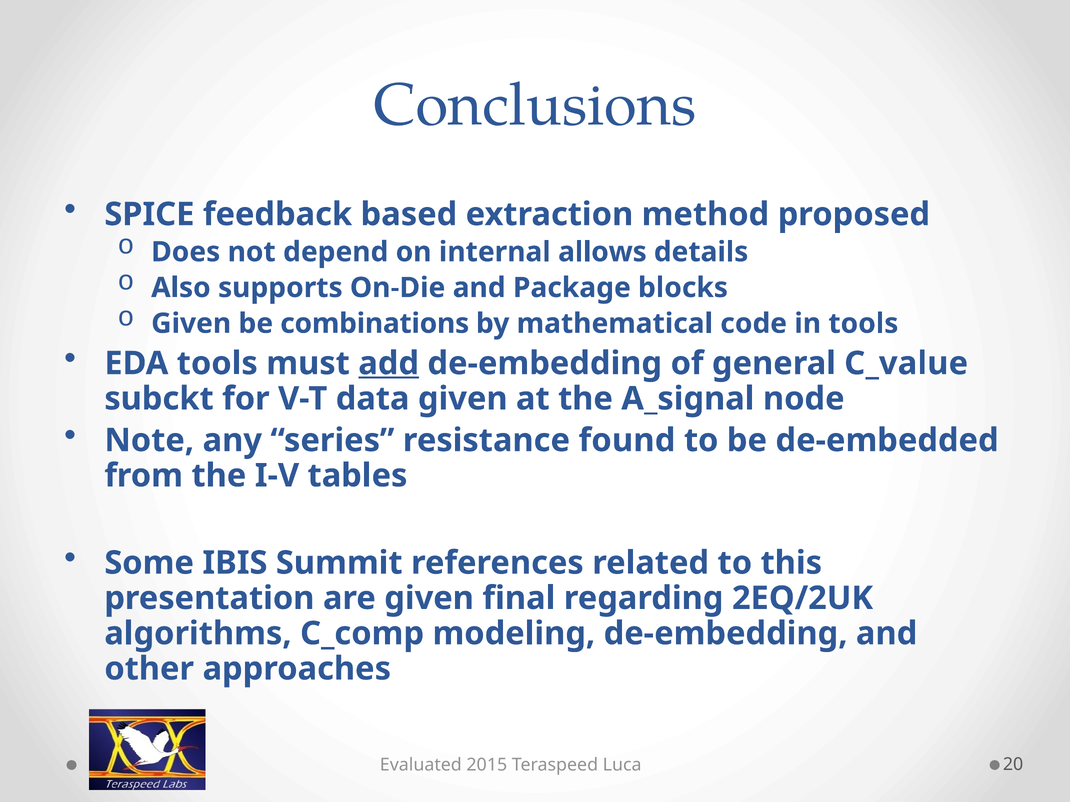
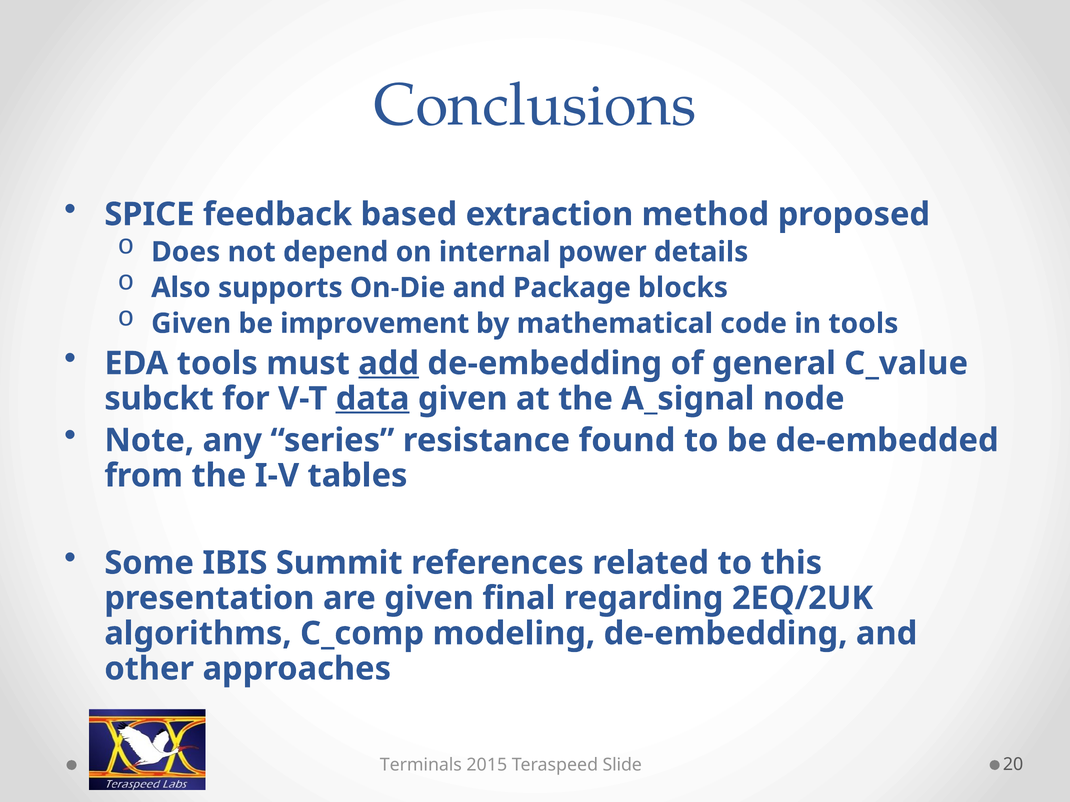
allows: allows -> power (602, 252)
combinations: combinations -> improvement (375, 324)
data underline: none -> present (373, 399)
Evaluated: Evaluated -> Terminals (421, 765)
Luca: Luca -> Slide (622, 765)
